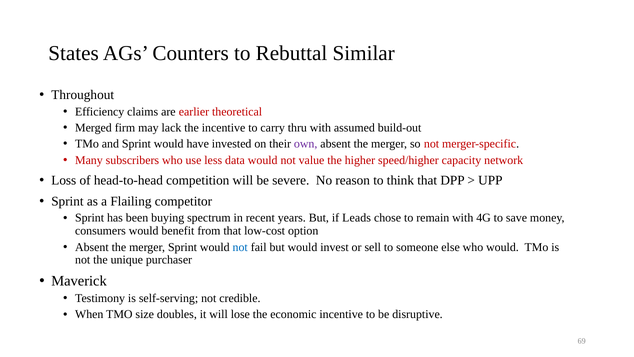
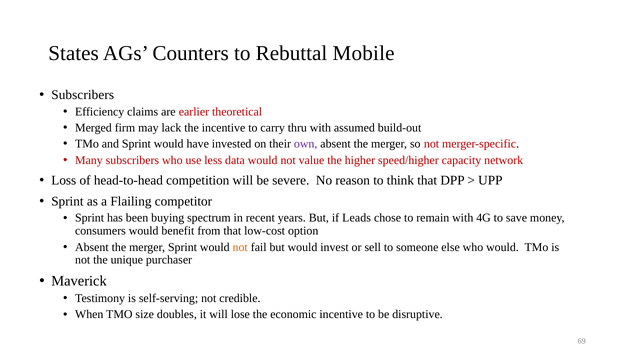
Similar: Similar -> Mobile (364, 53)
Throughout: Throughout -> Subscribers (83, 95)
not colour: blue -> orange (240, 247)
